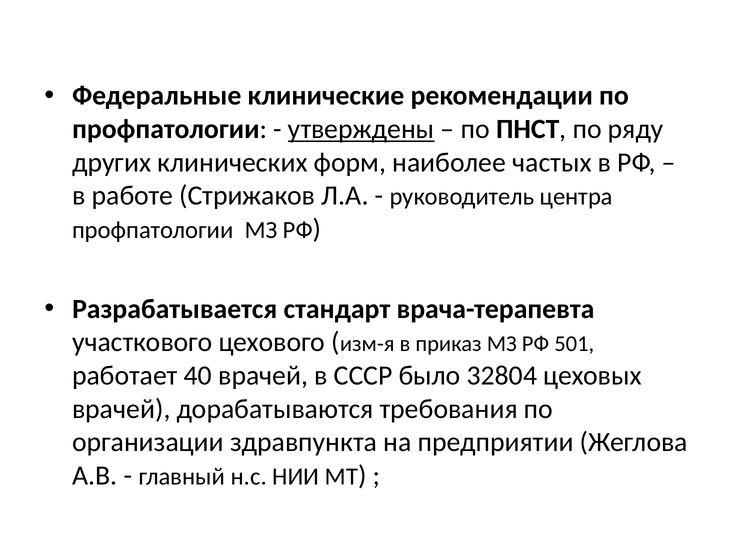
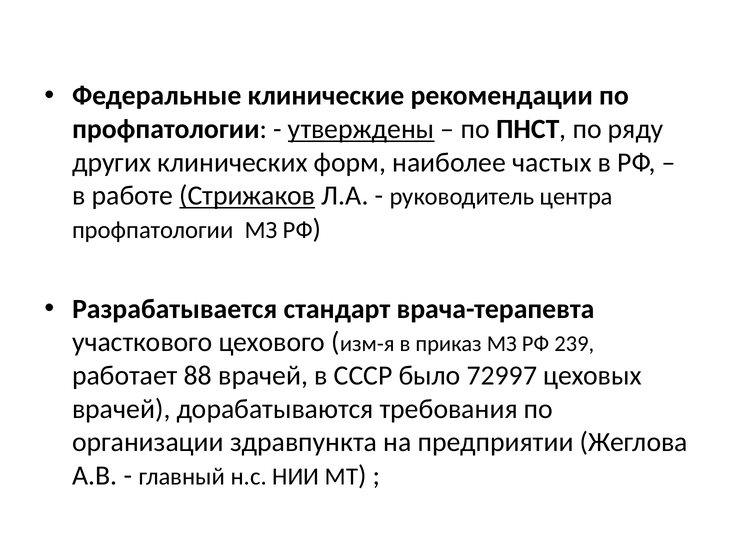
Стрижаков underline: none -> present (247, 196)
501: 501 -> 239 (574, 344)
40: 40 -> 88 (198, 376)
32804: 32804 -> 72997 (502, 376)
